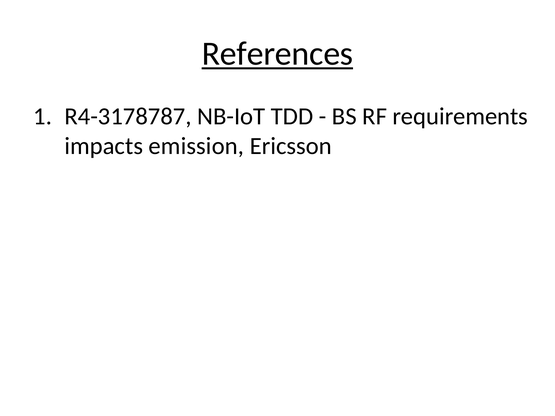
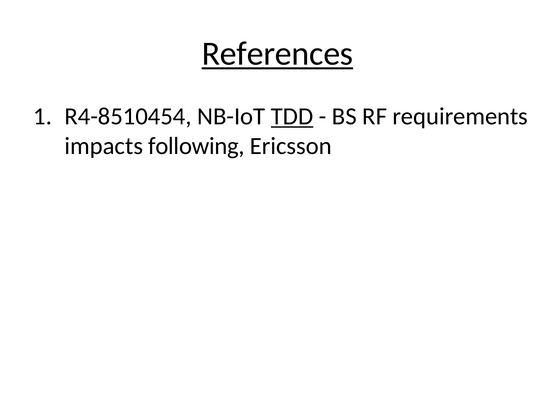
R4-3178787: R4-3178787 -> R4-8510454 (128, 116)
TDD underline: none -> present (292, 116)
emission: emission -> following (196, 146)
